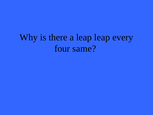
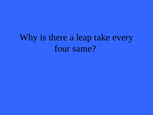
leap leap: leap -> take (102, 37)
